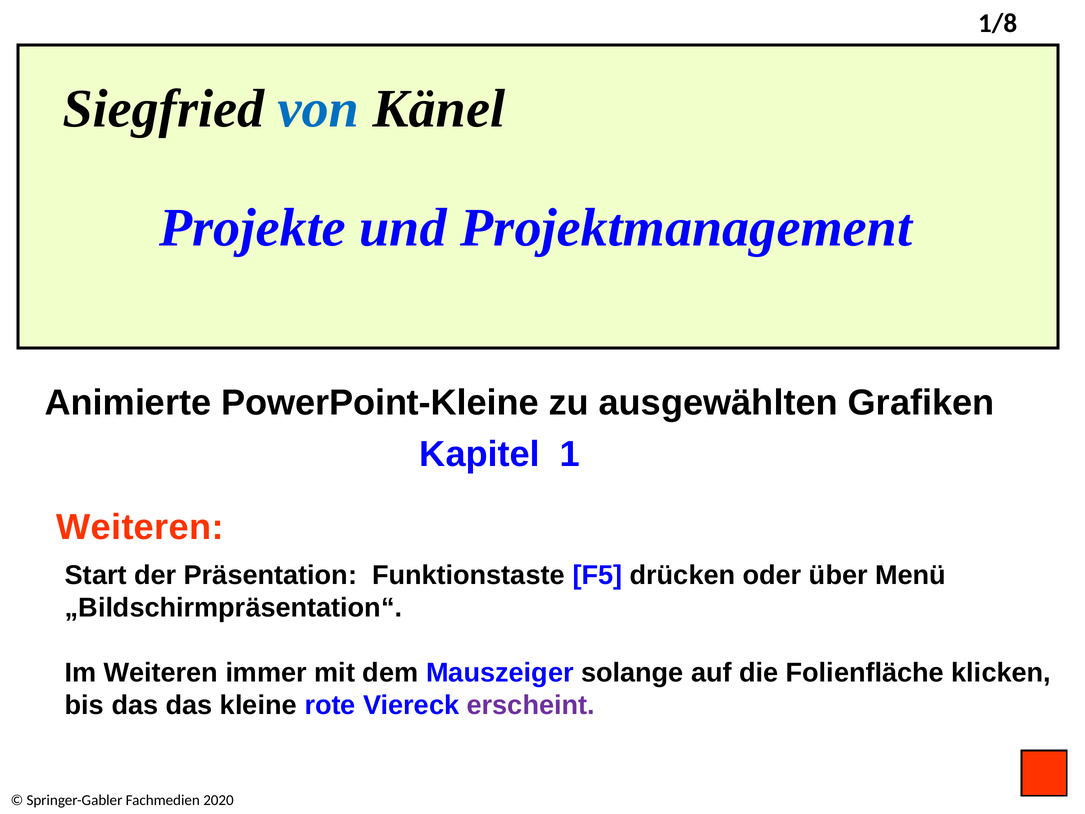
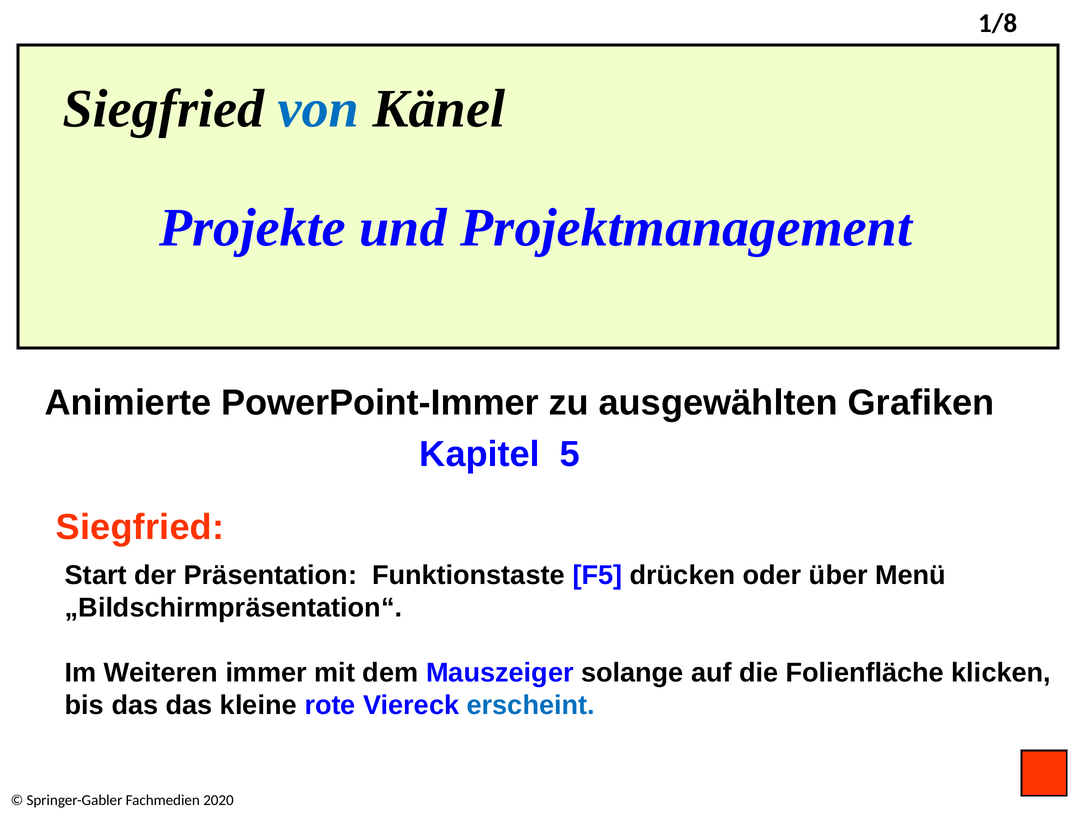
PowerPoint-Kleine: PowerPoint-Kleine -> PowerPoint-Immer (380, 403)
1: 1 -> 5 (570, 454)
Weiteren: Weiteren -> Siegfried (140, 527)
erscheint colour: purple -> blue (531, 705)
